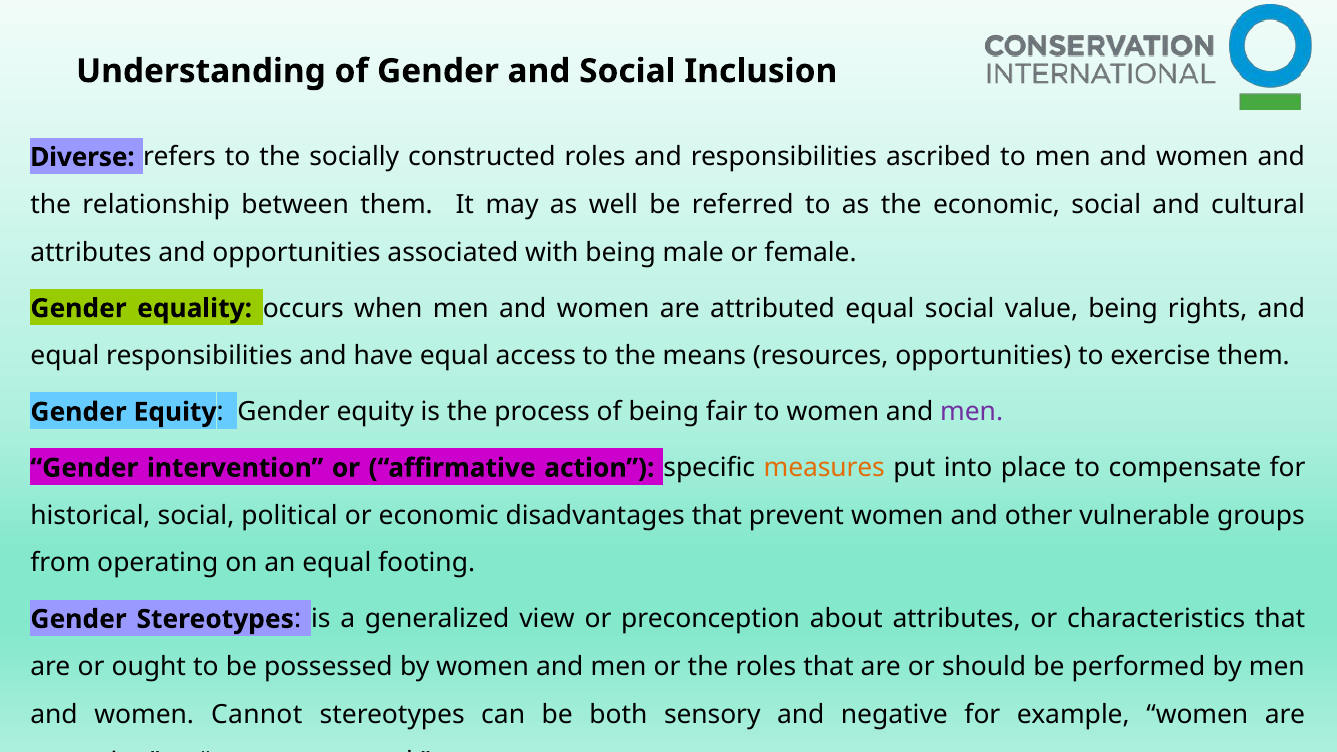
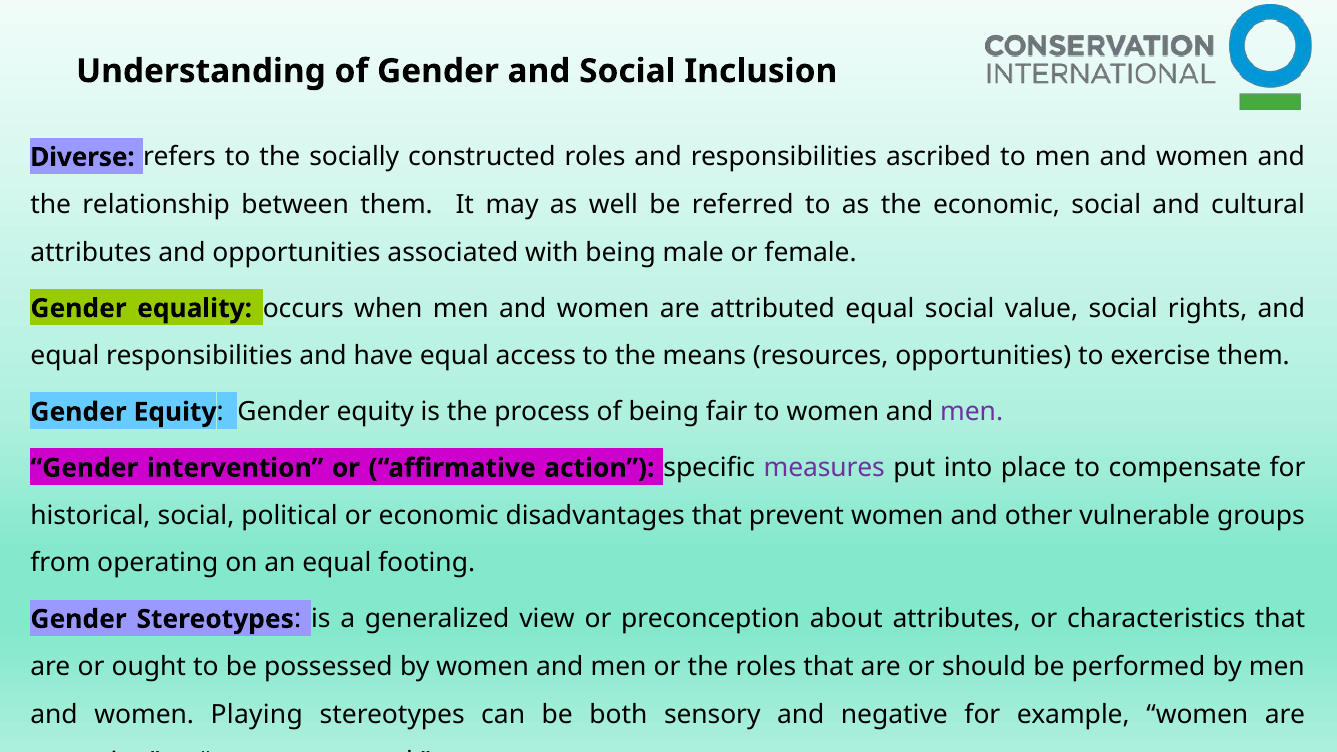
value being: being -> social (1123, 308)
measures colour: orange -> purple (824, 468)
Cannot: Cannot -> Playing (257, 714)
